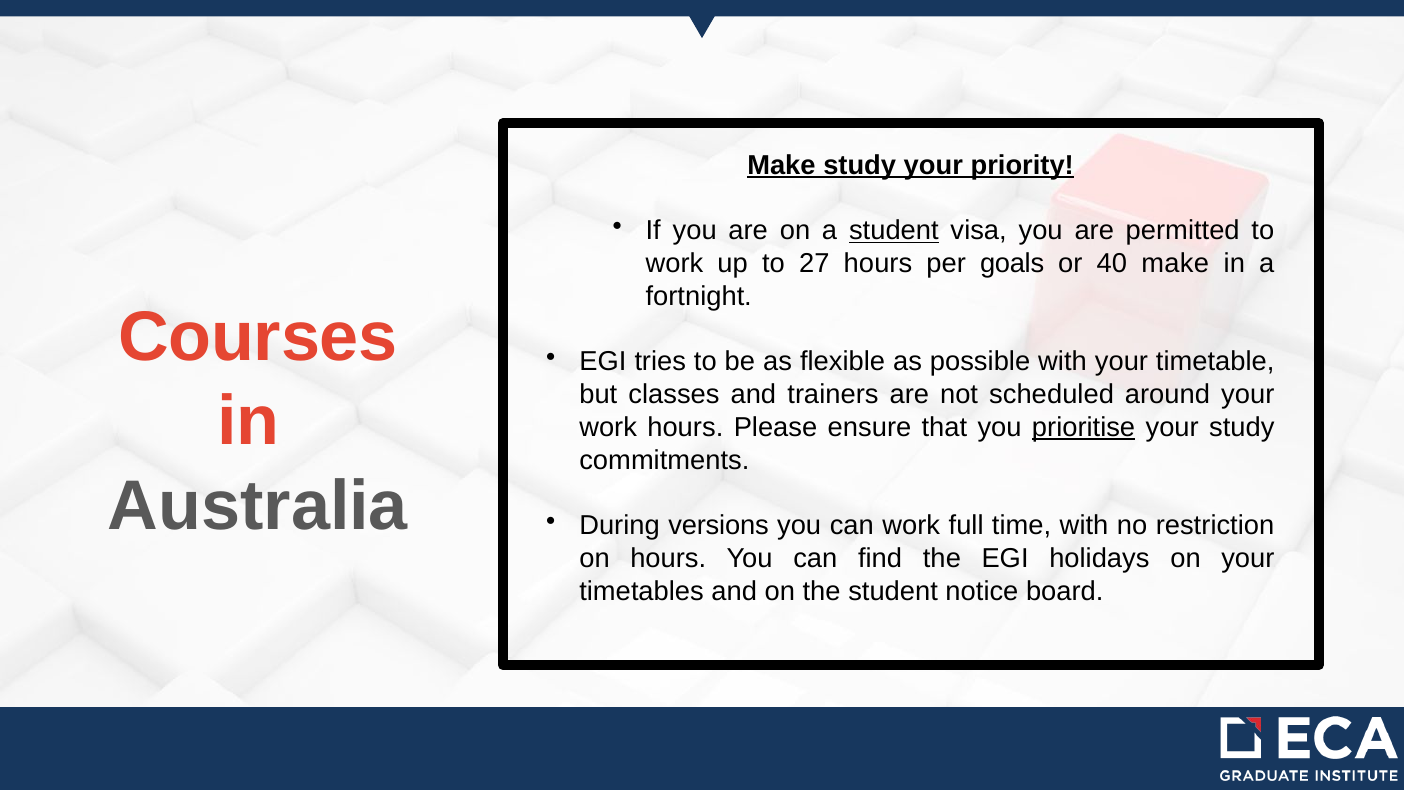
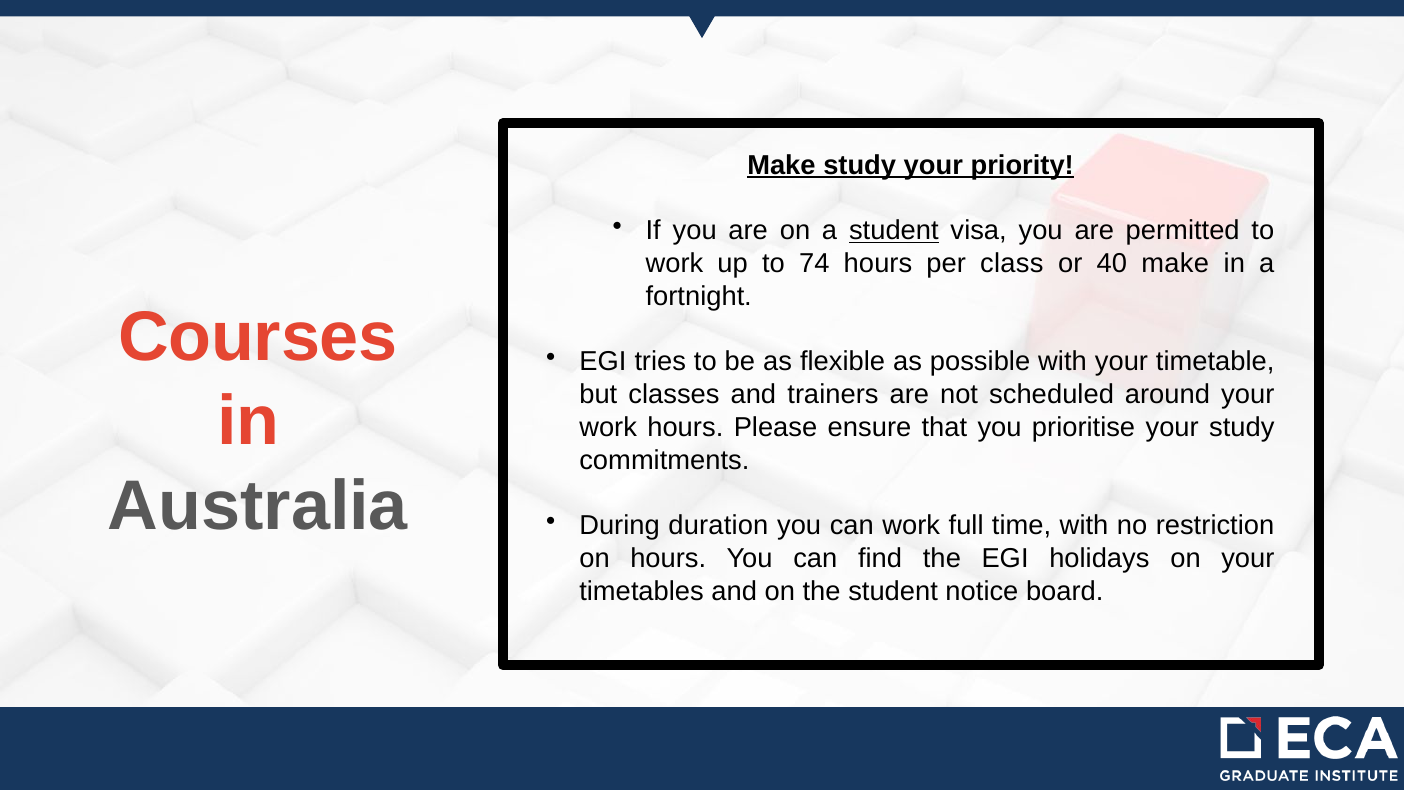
27: 27 -> 74 (814, 263)
goals: goals -> class (1012, 263)
prioritise underline: present -> none (1084, 427)
versions: versions -> duration (718, 526)
